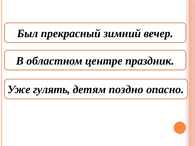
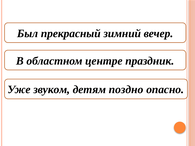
гулять: гулять -> звуком (52, 90)
